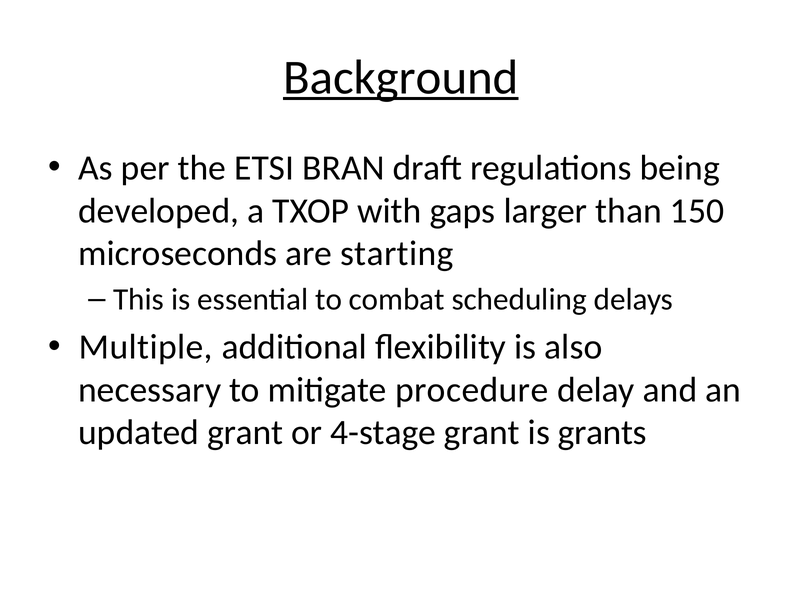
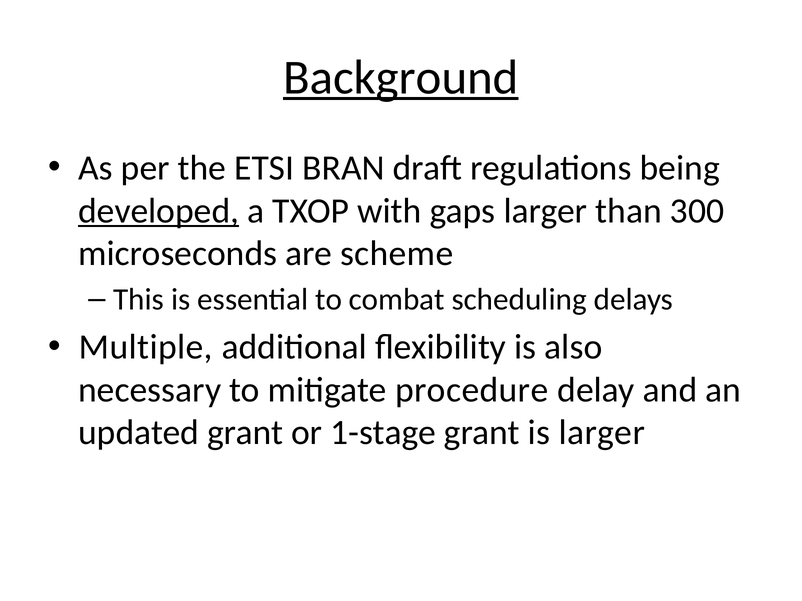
developed underline: none -> present (159, 211)
150: 150 -> 300 (697, 211)
starting: starting -> scheme (397, 254)
4-stage: 4-stage -> 1-stage (383, 433)
is grants: grants -> larger (602, 433)
